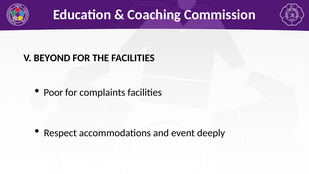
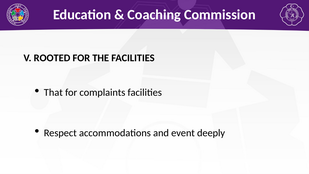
BEYOND: BEYOND -> ROOTED (52, 58)
Poor: Poor -> That (53, 92)
